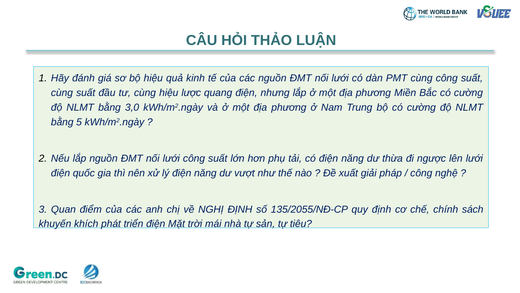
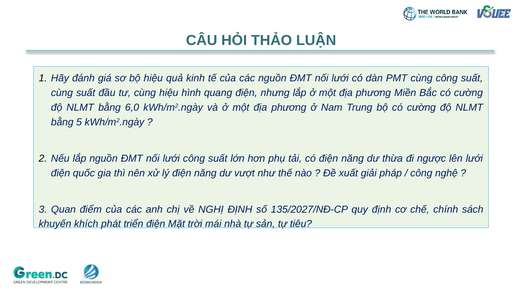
lược: lược -> hình (191, 93)
3,0: 3,0 -> 6,0 (132, 107)
135/2055/NĐ-CP: 135/2055/NĐ-CP -> 135/2027/NĐ-CP (309, 209)
